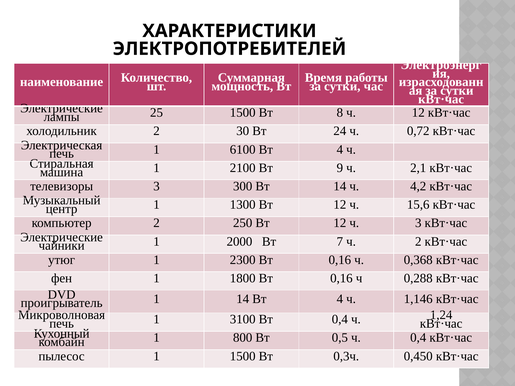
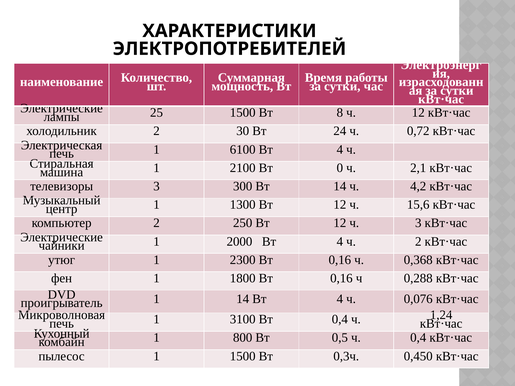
9: 9 -> 0 (340, 168)
2000 Вт 7: 7 -> 4 (340, 242)
1,146: 1,146 -> 0,076 (418, 299)
